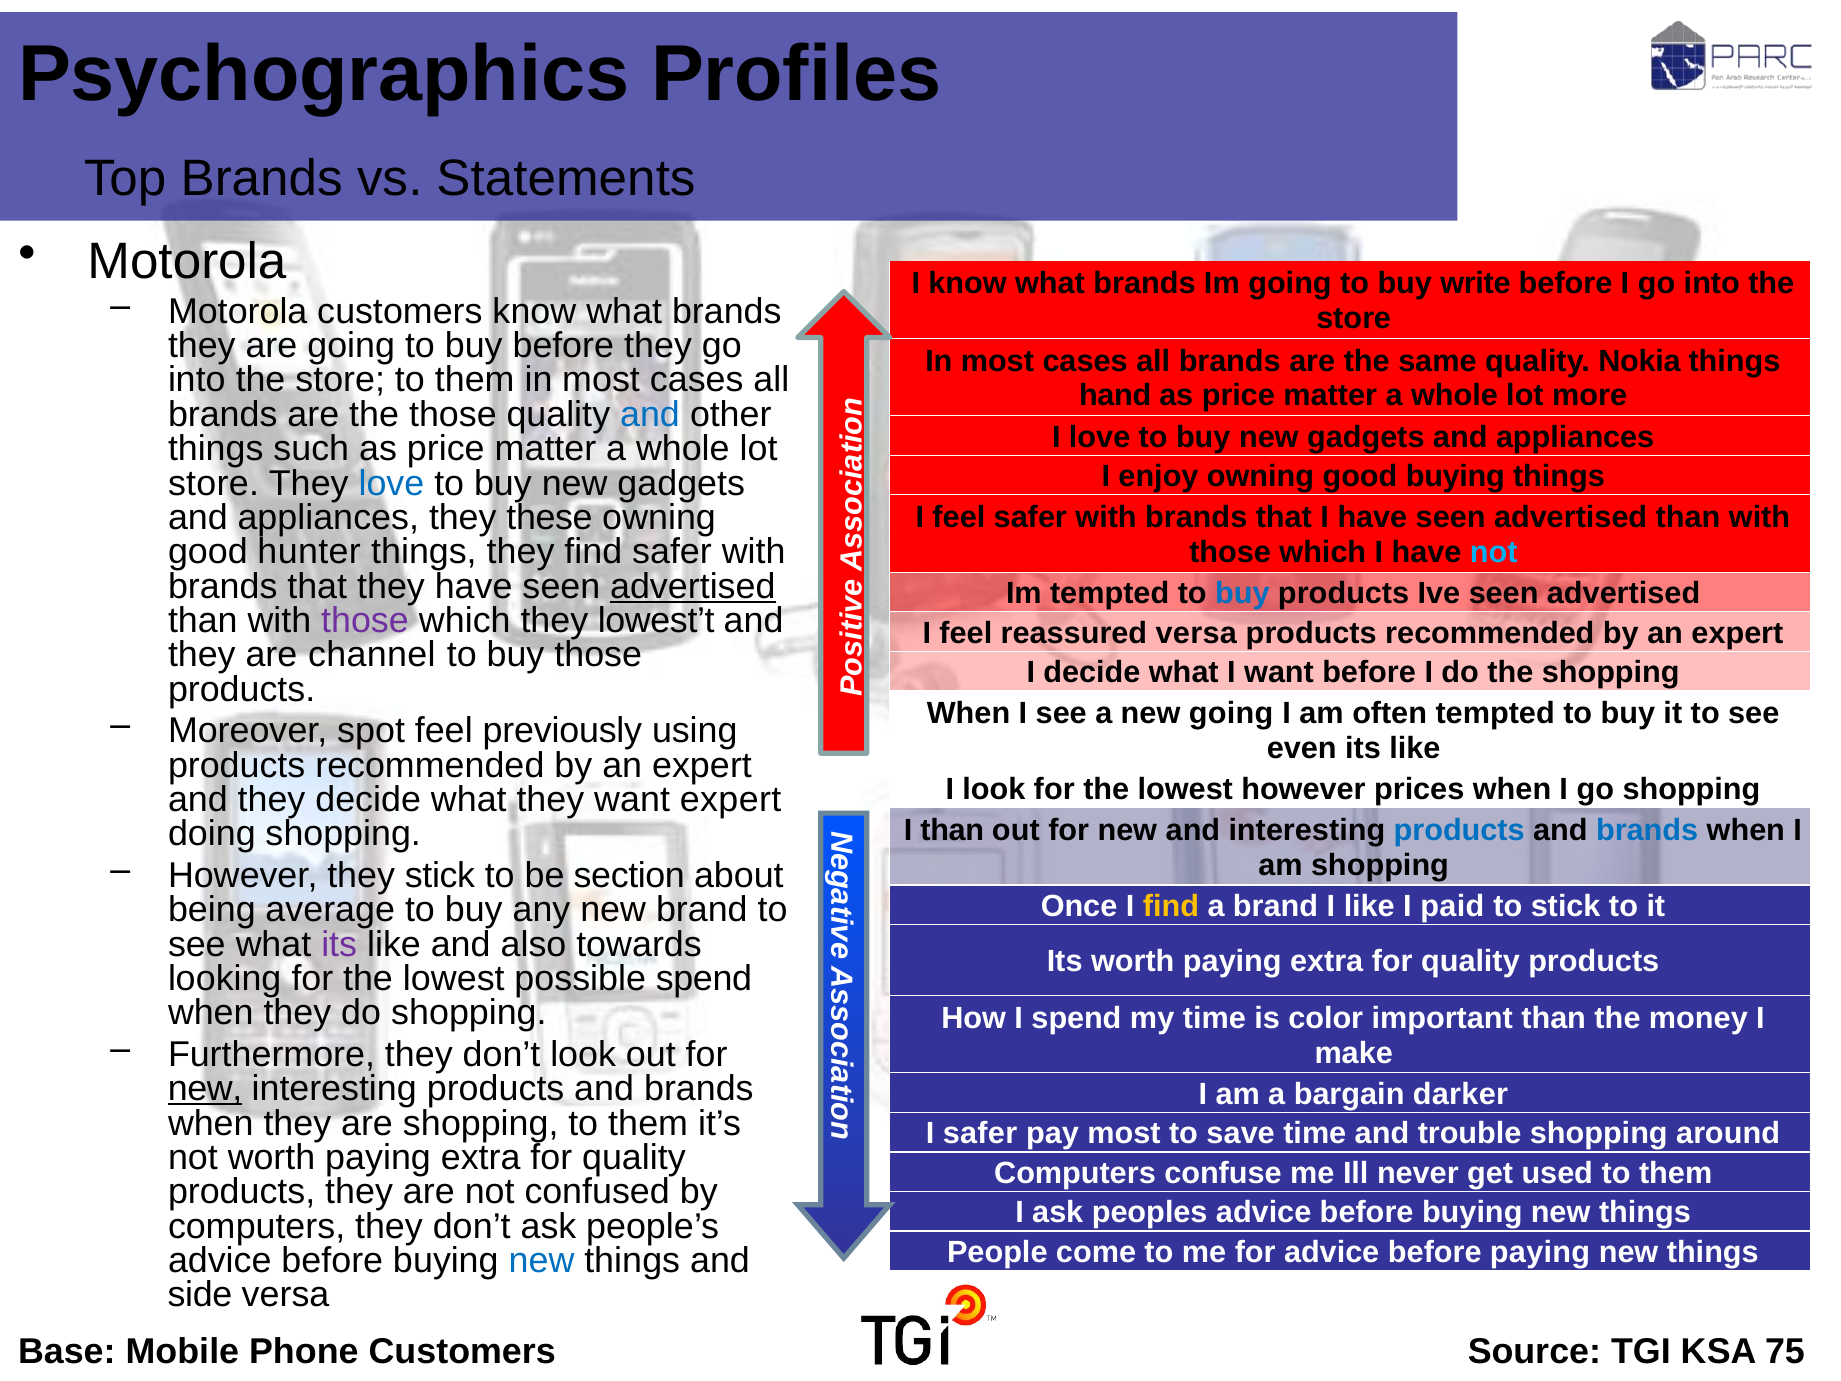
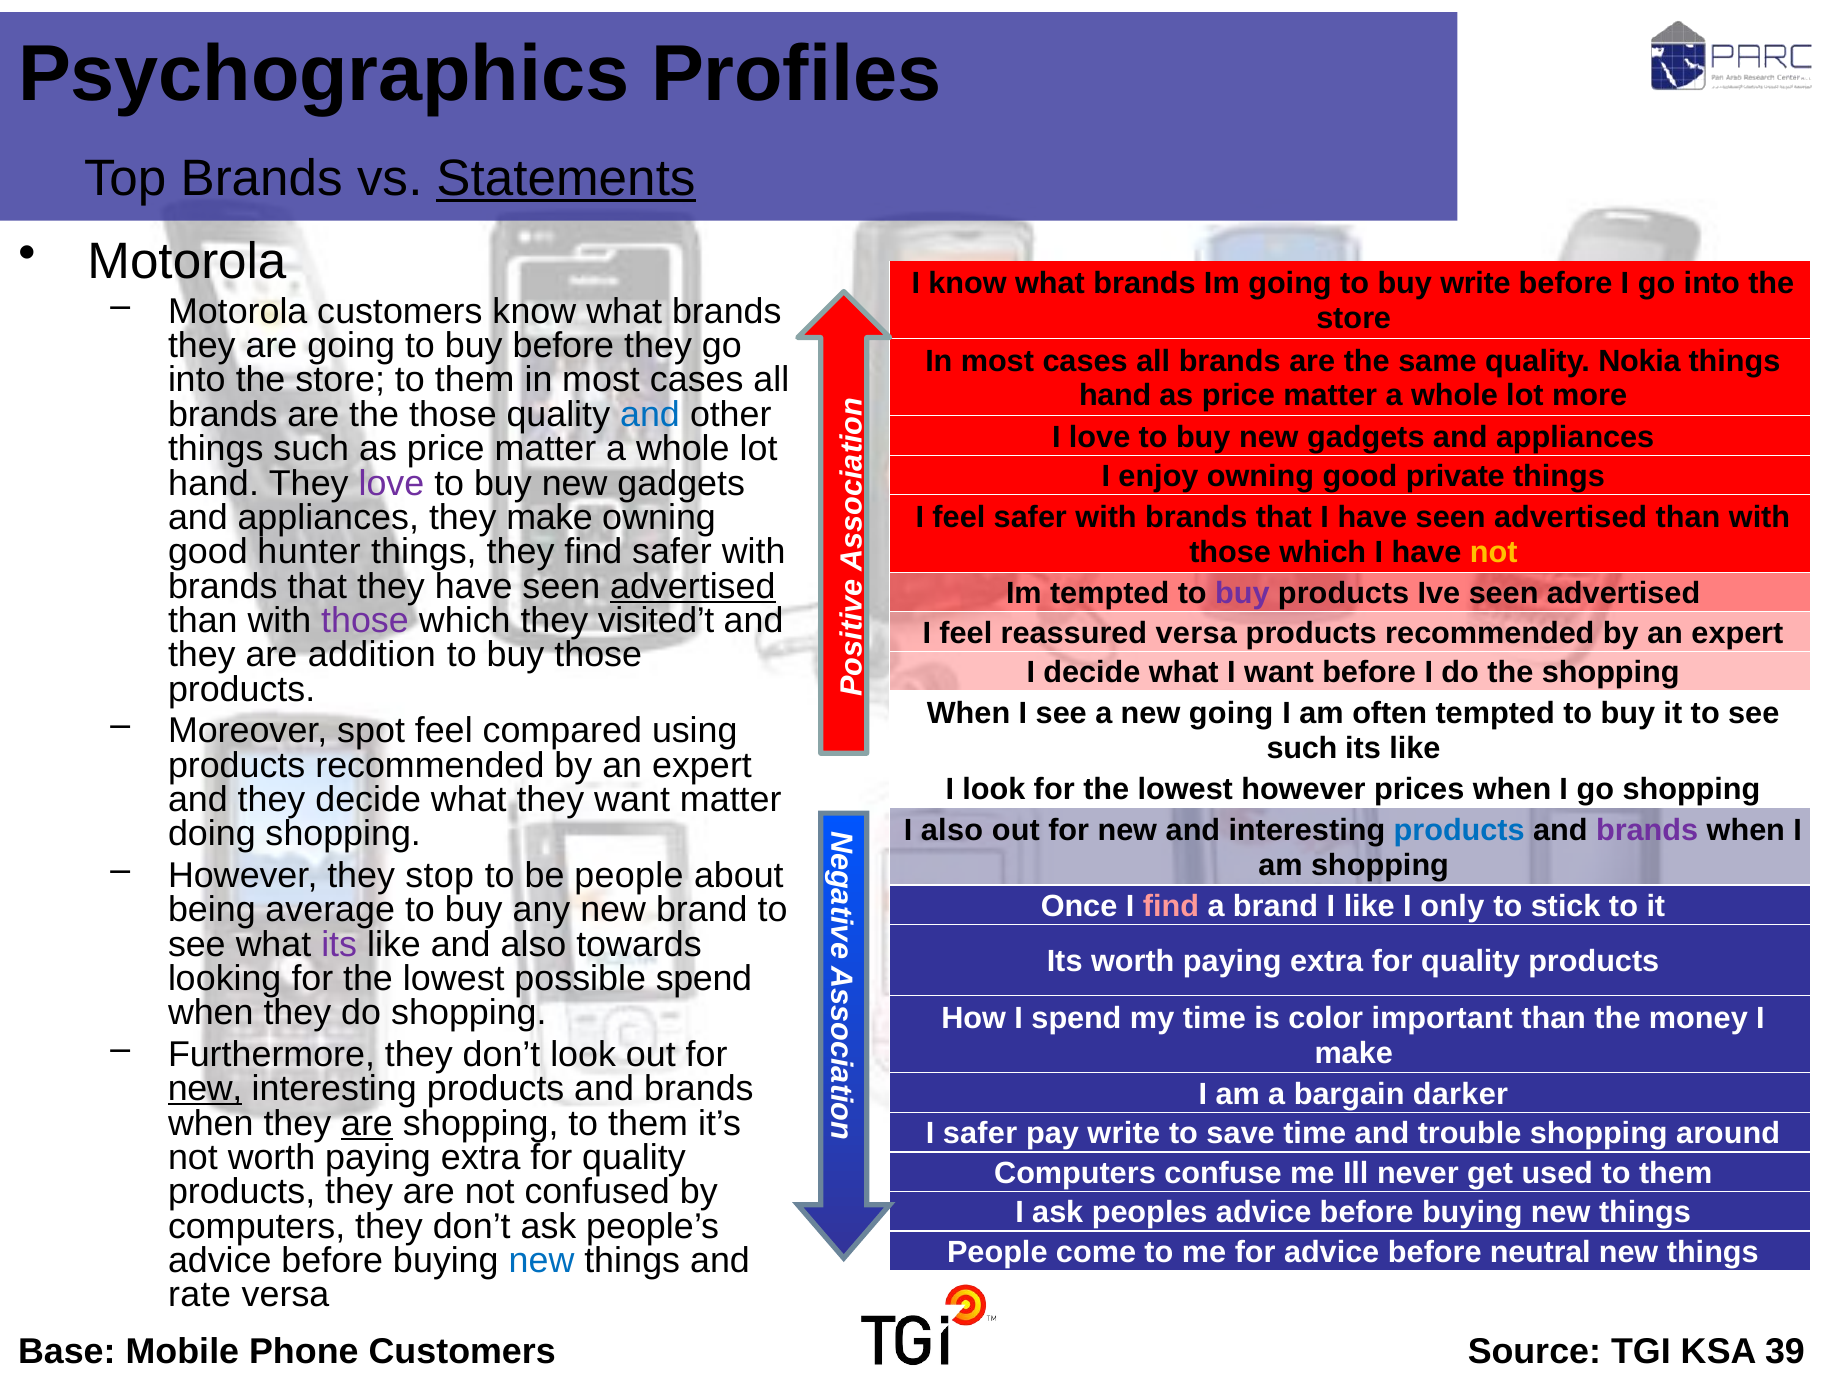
Statements underline: none -> present (566, 179)
good buying: buying -> private (1455, 476)
store: store -> hand (214, 483)
love colour: blue -> purple (391, 483)
they these: these -> make (550, 518)
not colour: light blue -> yellow (1494, 552)
buy colour: blue -> purple (1242, 593)
lowest’t: lowest’t -> visited’t (656, 621)
channel: channel -> addition (372, 655)
previously: previously -> compared (562, 731)
even: even -> such (1302, 748)
want expert: expert -> matter (731, 800)
I than: than -> also (952, 831)
brands colour: blue -> purple (1647, 831)
they stick: stick -> stop (440, 875)
be section: section -> people (629, 875)
find colour: yellow -> pink (1171, 906)
paid: paid -> only (1452, 906)
are underline: none -> present (367, 1123)
pay most: most -> write (1124, 1134)
before paying: paying -> neutral (1540, 1252)
side: side -> rate (200, 1295)
75: 75 -> 39 (1785, 1351)
